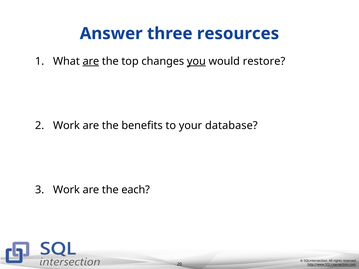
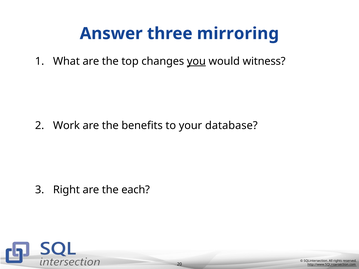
resources: resources -> mirroring (238, 34)
are underline: present -> none (91, 61)
restore: restore -> witness (264, 61)
Work: Work -> Right (66, 190)
